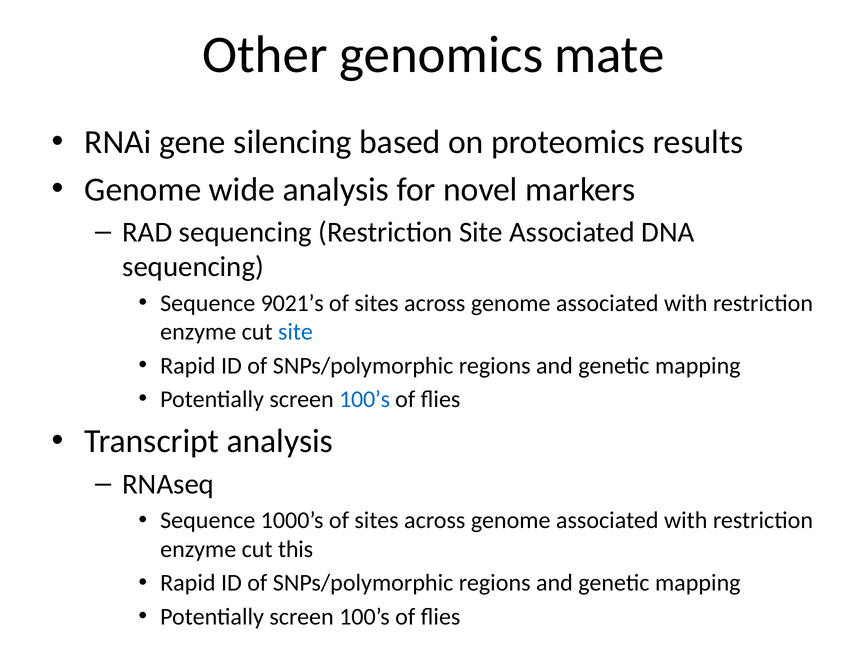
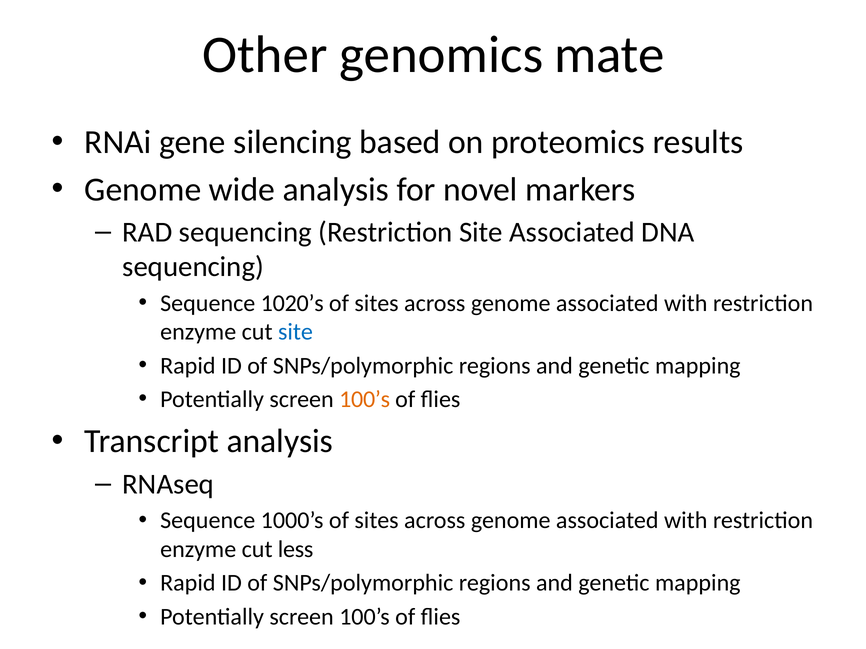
9021’s: 9021’s -> 1020’s (292, 303)
100’s colour: blue -> orange (365, 400)
this: this -> less (296, 550)
